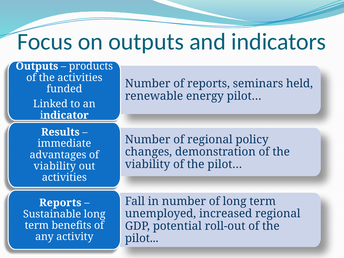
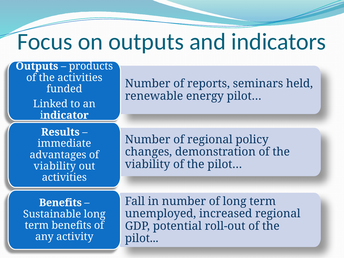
Reports: Reports -> Benefits (60, 203)
